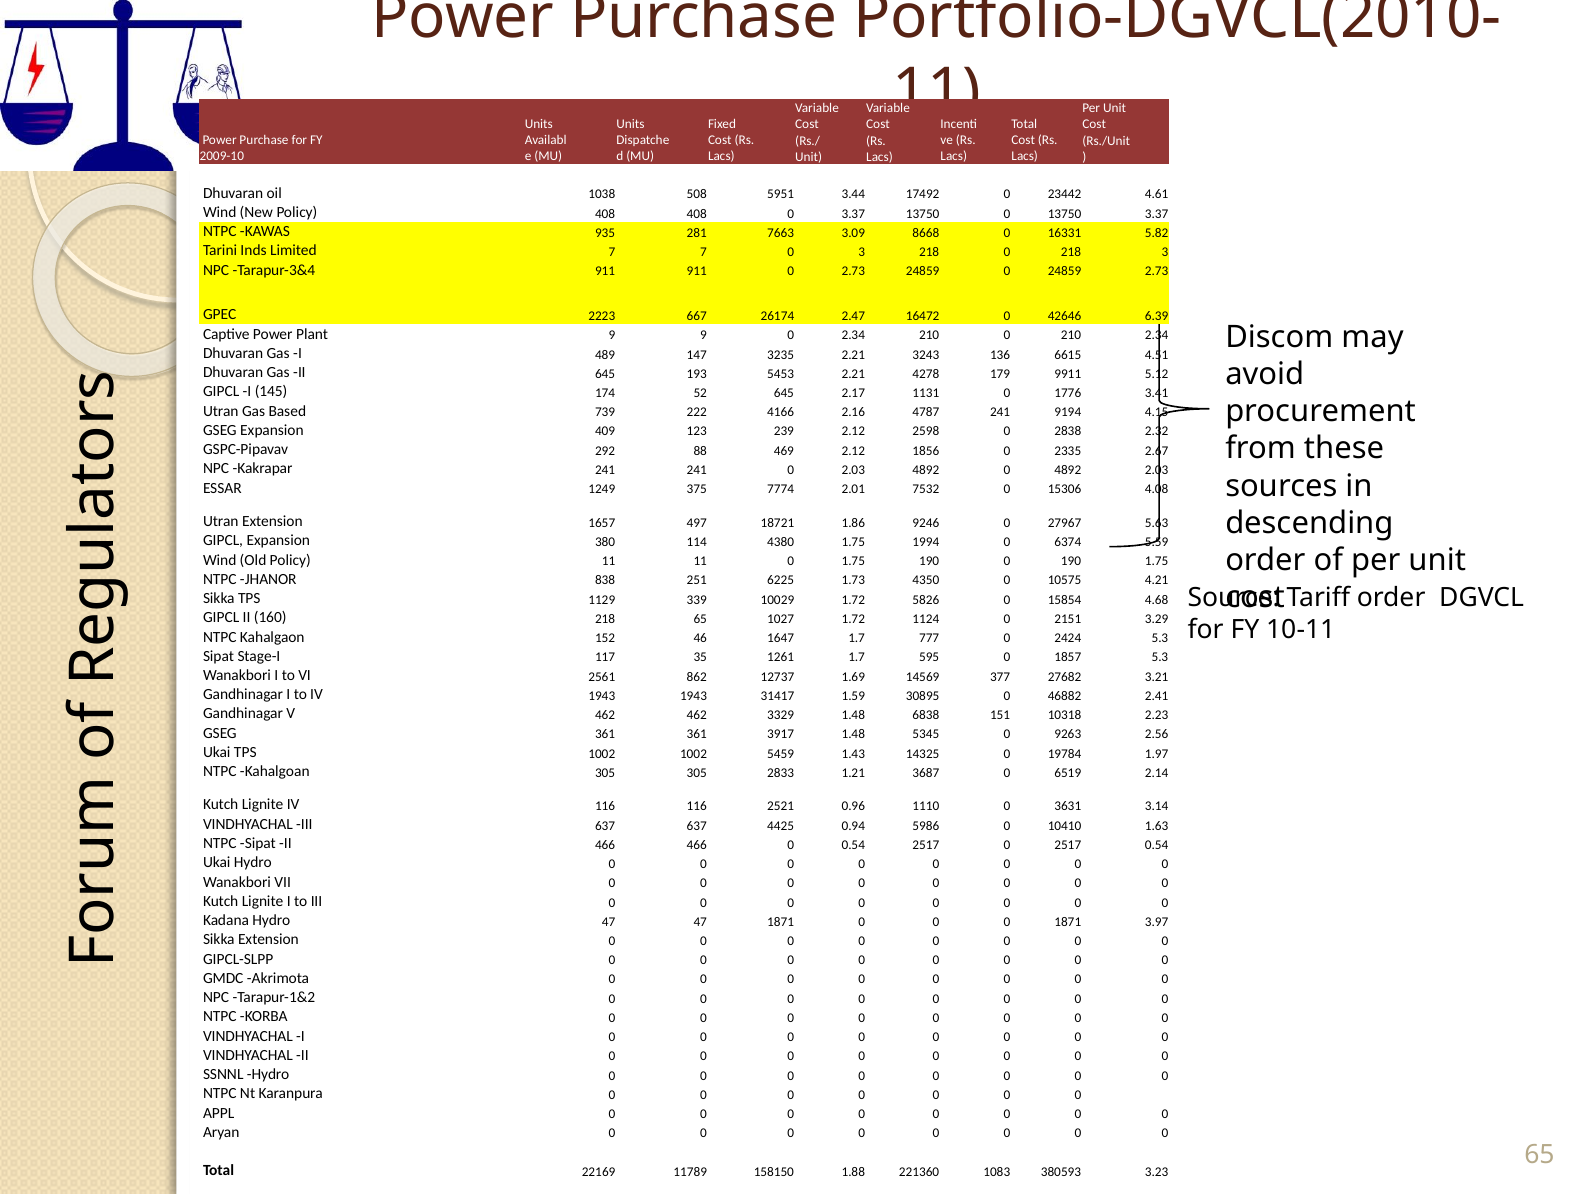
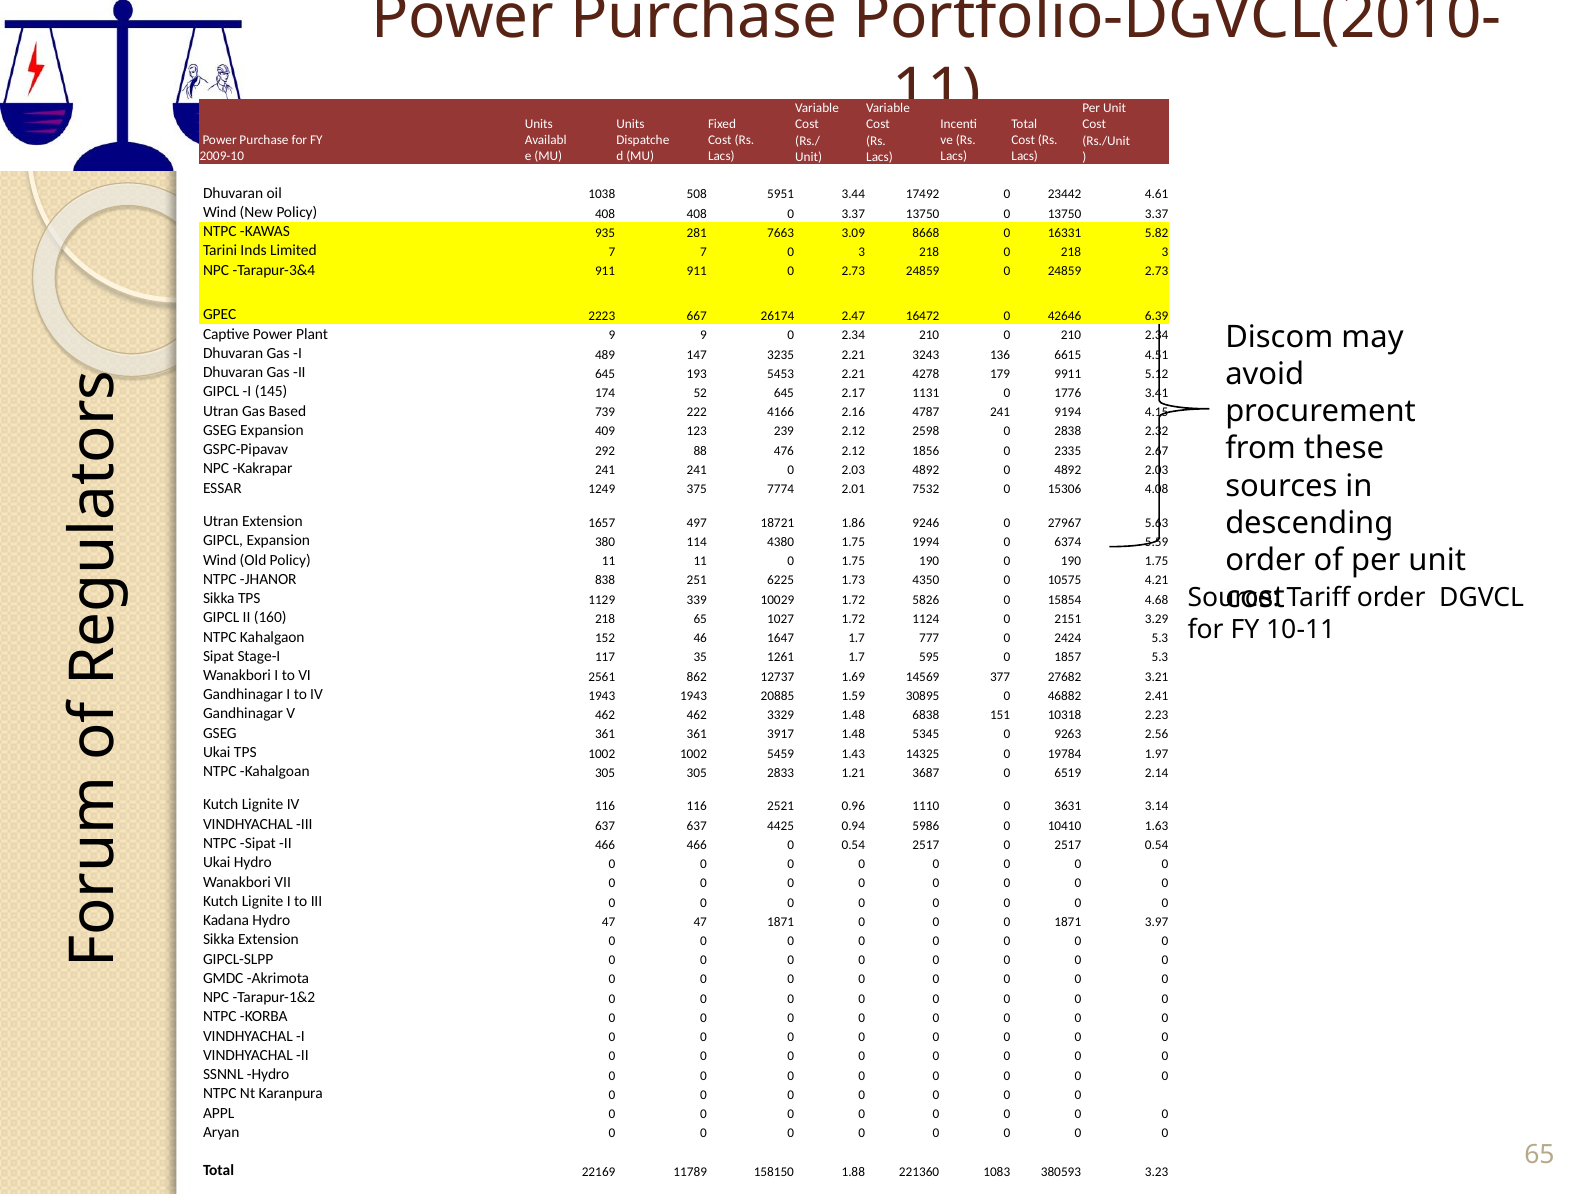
469: 469 -> 476 (784, 451)
31417: 31417 -> 20885 (777, 696)
